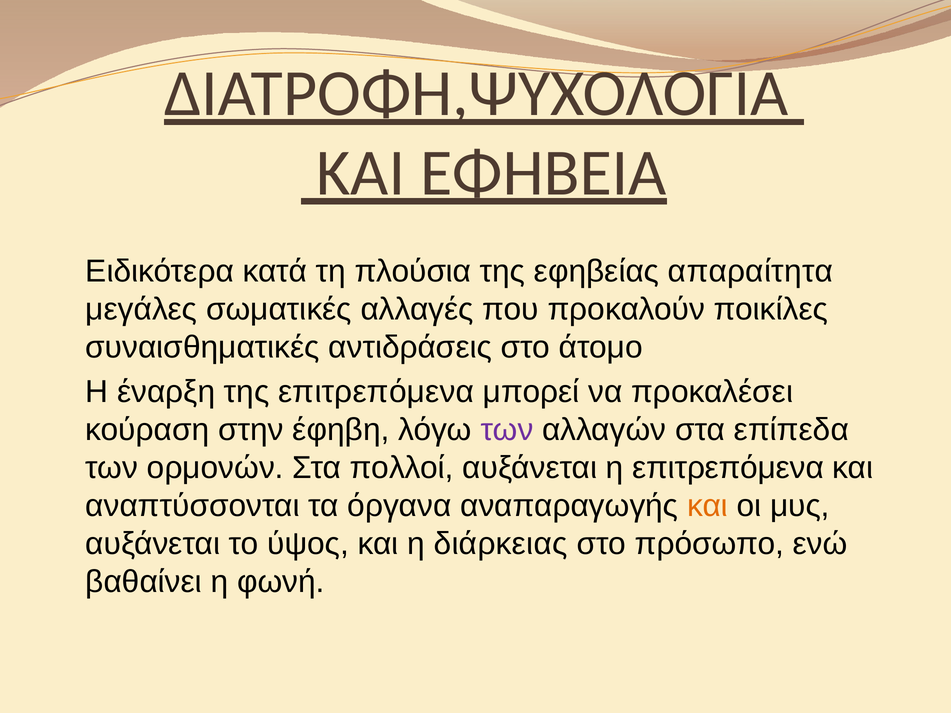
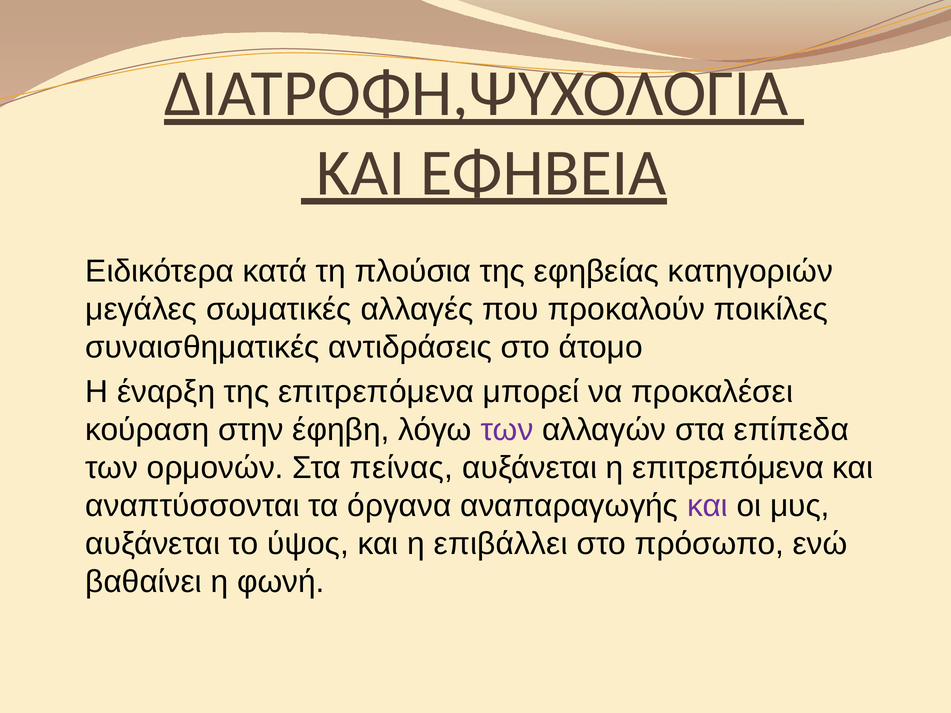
απαραίτητα: απαραίτητα -> κατηγοριών (751, 272)
πολλοί: πολλοί -> πείνας (402, 468)
και colour: orange -> purple (708, 506)
διάρκειας: διάρκειας -> επιβάλλει (501, 544)
